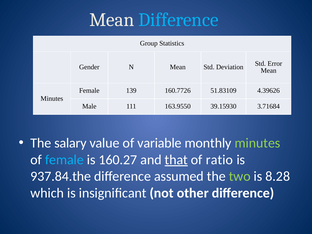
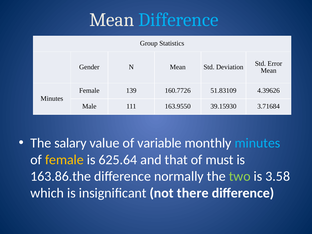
minutes colour: light green -> light blue (257, 143)
female colour: light blue -> yellow (64, 160)
160.27: 160.27 -> 625.64 (118, 160)
that underline: present -> none (176, 160)
ratio: ratio -> must (220, 160)
937.84.the: 937.84.the -> 163.86.the (61, 176)
assumed: assumed -> normally (179, 176)
8.28: 8.28 -> 3.58 (278, 176)
other: other -> there (193, 193)
